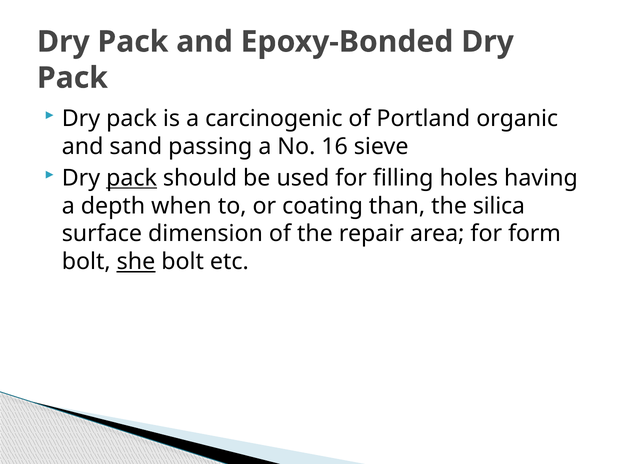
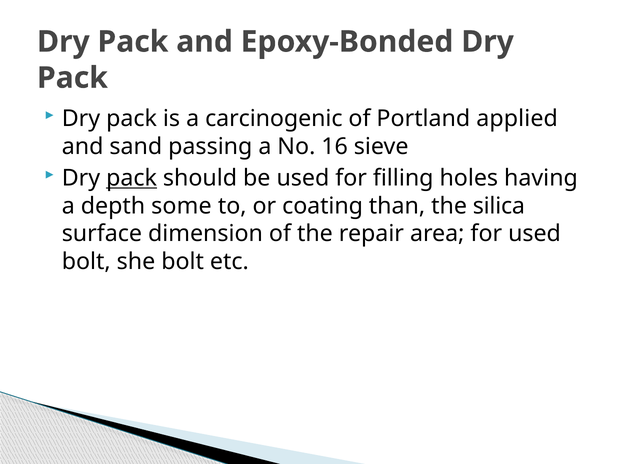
organic: organic -> applied (517, 119)
when: when -> some (181, 206)
for form: form -> used (534, 234)
she underline: present -> none (136, 262)
